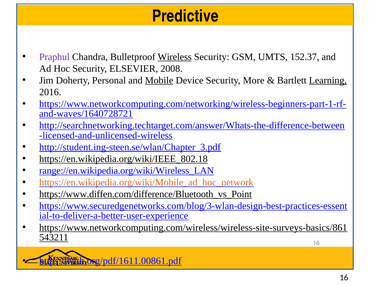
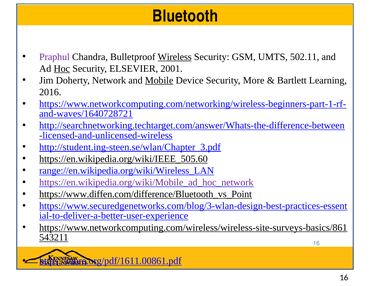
Predictive: Predictive -> Bluetooth (185, 16)
152.37: 152.37 -> 502.11 (305, 57)
Hoc underline: none -> present (62, 69)
2008: 2008 -> 2001 (172, 69)
Personal: Personal -> Network (109, 80)
Learning underline: present -> none (328, 80)
https://en.wikipedia.org/wiki/IEEE_802.18: https://en.wikipedia.org/wiki/IEEE_802.18 -> https://en.wikipedia.org/wiki/IEEE_505.60 (123, 159)
https://en.wikipedia.org/wiki/Mobile_ad_hoc_network colour: orange -> purple (146, 182)
https://with.org/pdf/1611.00861.pdf: https://with.org/pdf/1611.00861.pdf -> https://more.org/pdf/1611.00861.pdf (110, 261)
